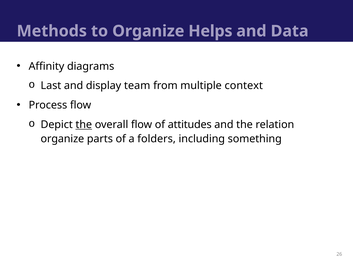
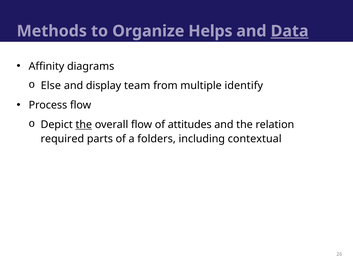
Data underline: none -> present (290, 31)
Last: Last -> Else (51, 86)
context: context -> identify (244, 86)
organize: organize -> required (62, 139)
something: something -> contextual (255, 139)
